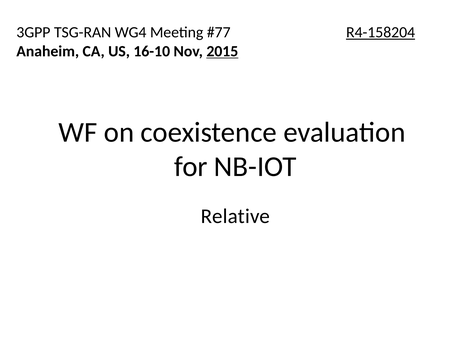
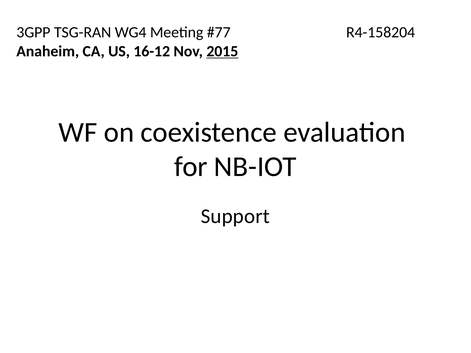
R4-158204 underline: present -> none (381, 32)
16-10: 16-10 -> 16-12 (152, 51)
Relative: Relative -> Support (235, 217)
